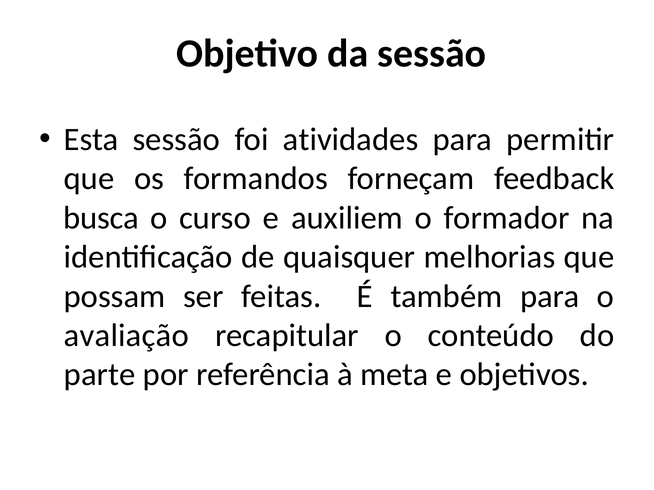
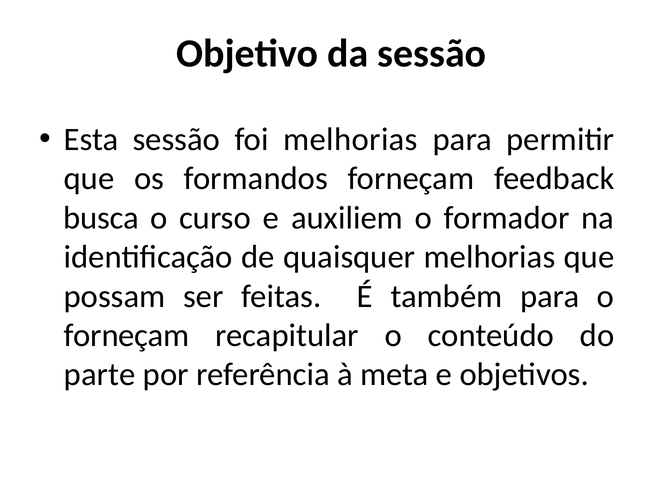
foi atividades: atividades -> melhorias (351, 140)
avaliação: avaliação -> forneçam (127, 336)
